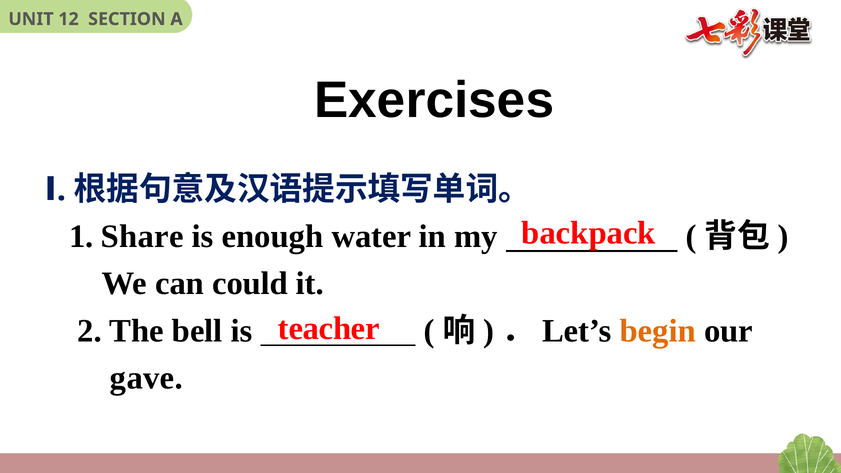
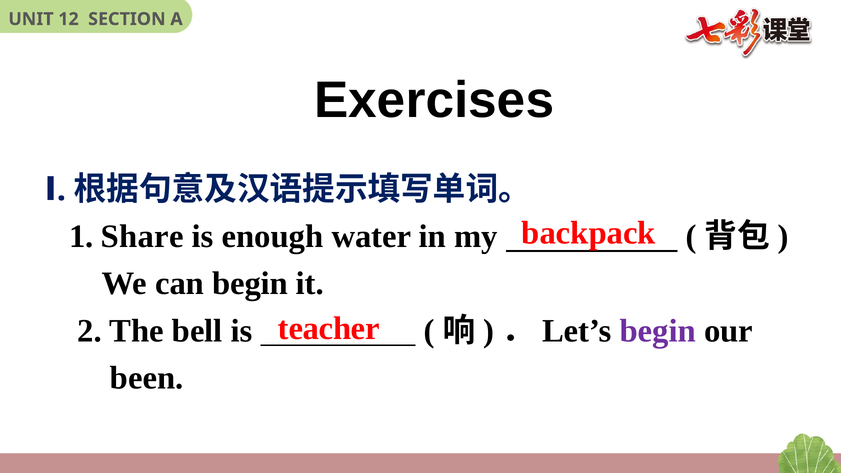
can could: could -> begin (250, 284)
begin colour: orange -> purple (658, 331)
gave: gave -> been (147, 378)
